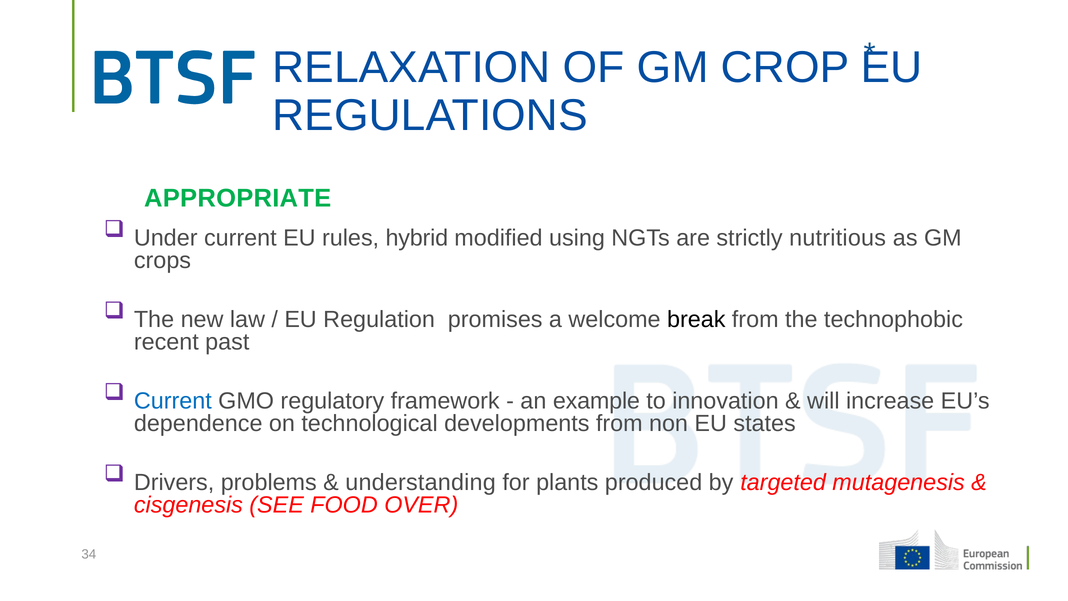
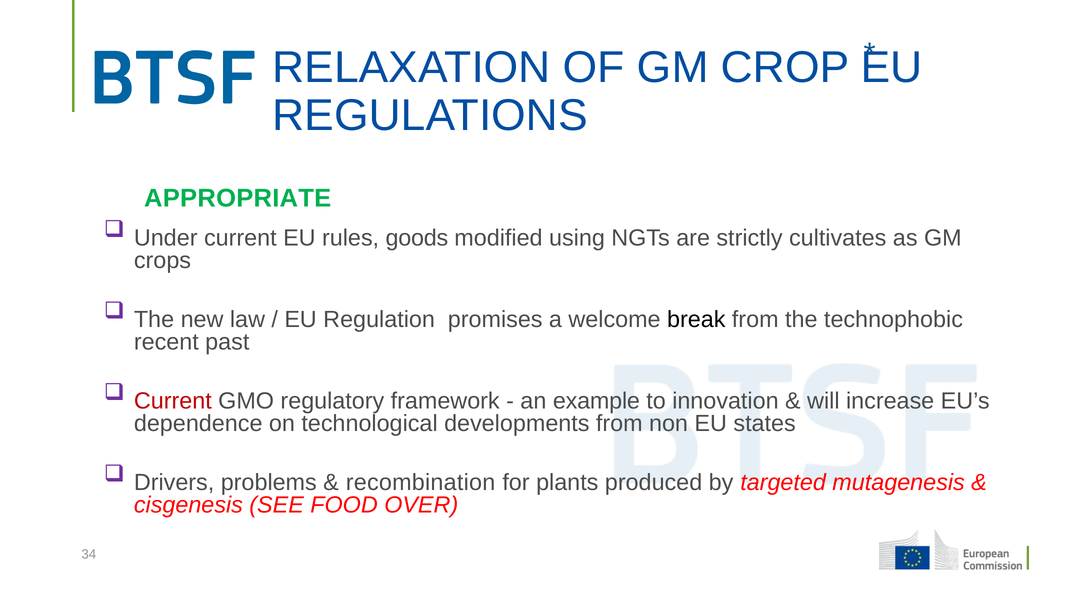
hybrid: hybrid -> goods (417, 238)
nutritious: nutritious -> cultivates (838, 238)
Current colour: blue -> red (173, 401)
understanding: understanding -> recombination (421, 482)
